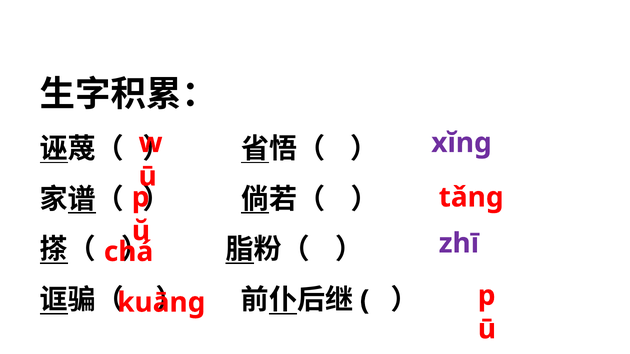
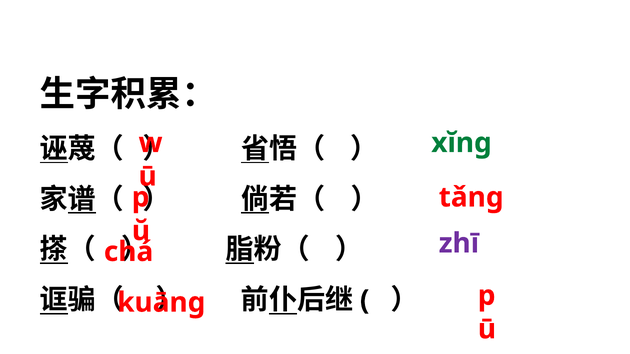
xĭnɡ colour: purple -> green (461, 143)
